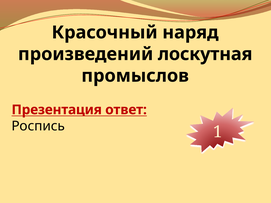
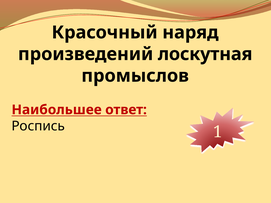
Презентация: Презентация -> Наибольшее (57, 110)
